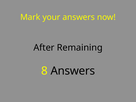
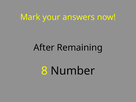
8 Answers: Answers -> Number (73, 71)
